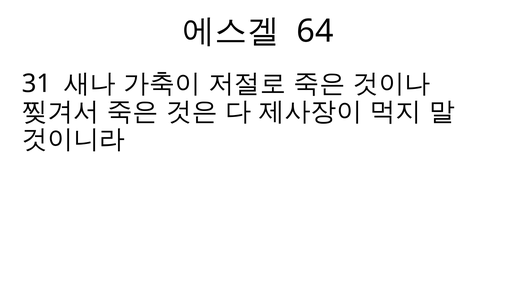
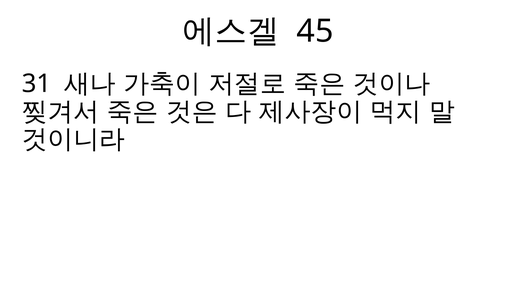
64: 64 -> 45 (315, 31)
